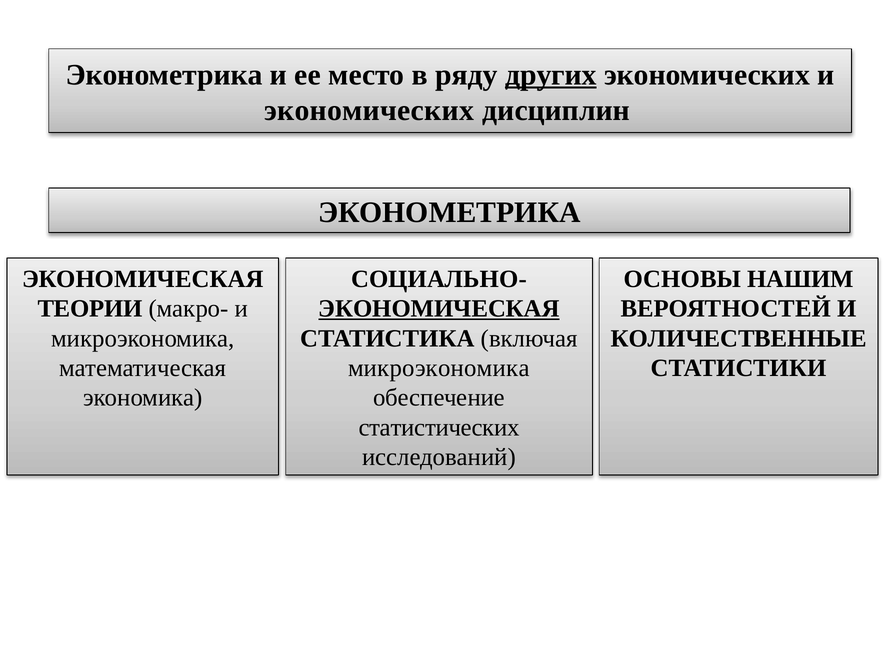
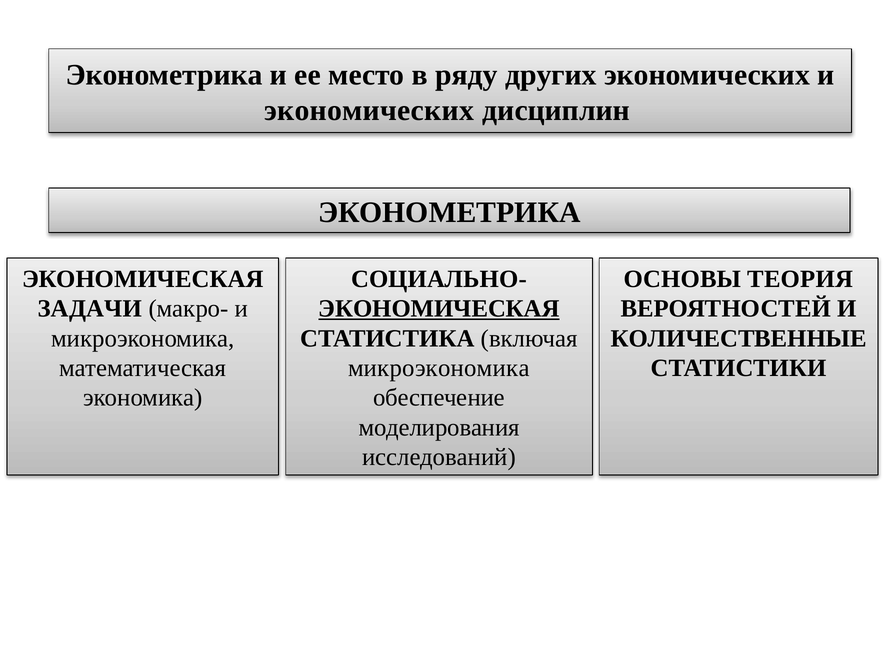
других underline: present -> none (551, 75)
НАШИМ: НАШИМ -> ТЕОРИЯ (800, 279)
ТЕОРИИ: ТЕОРИИ -> ЗАДАЧИ (90, 309)
статистических: статистических -> моделирования (439, 428)
